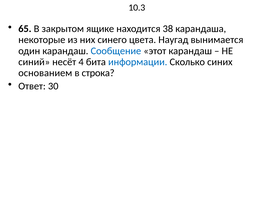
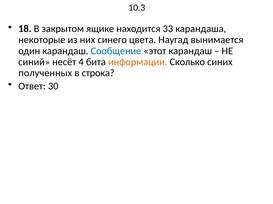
65: 65 -> 18 (25, 29)
38: 38 -> 33 (168, 29)
информации colour: blue -> orange (138, 62)
основанием: основанием -> полученных (45, 73)
